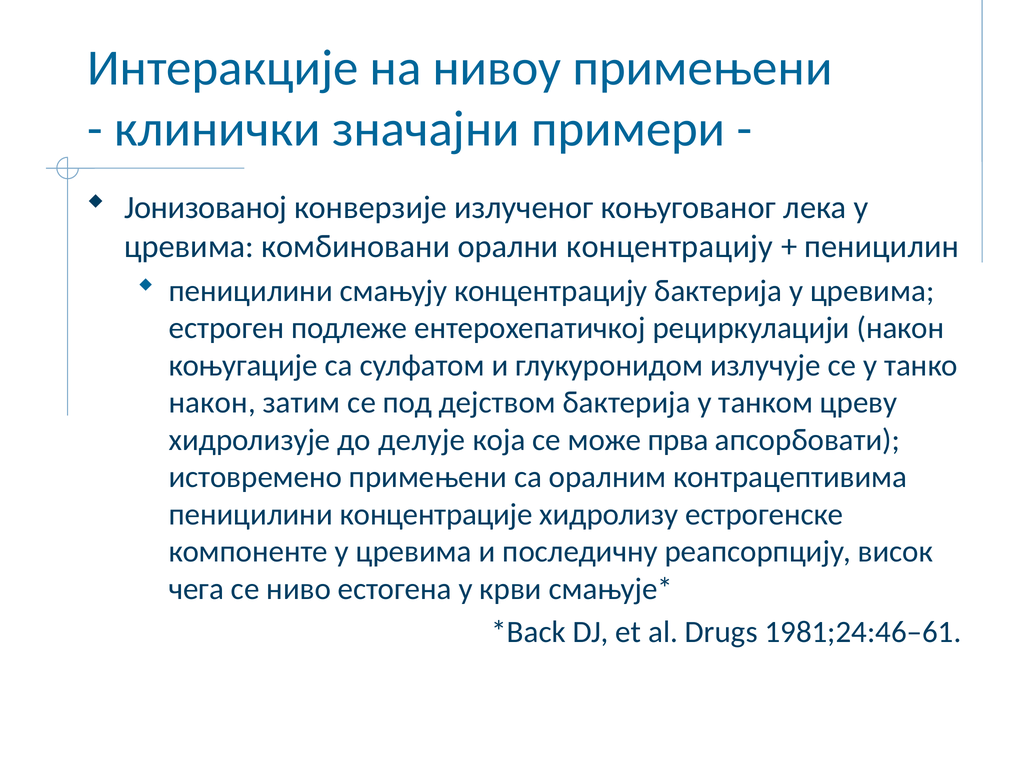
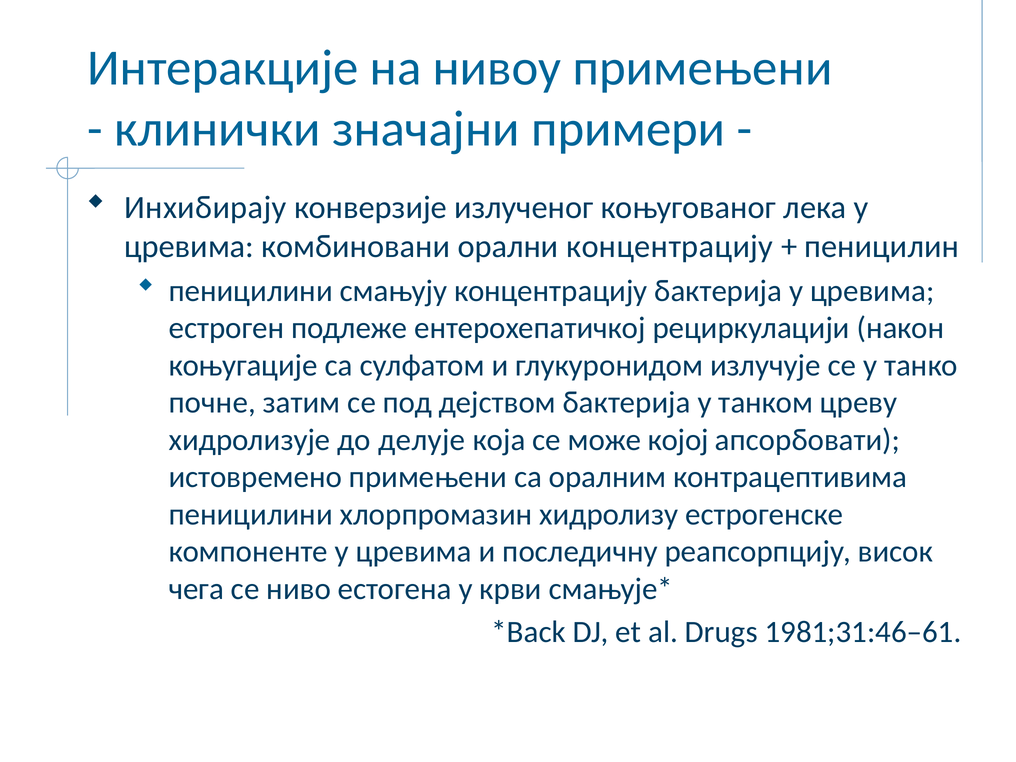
Јонизованој: Јонизованој -> Инхибирају (205, 208)
након: након -> почне (212, 403)
прва: прва -> којој (678, 440)
концентрације: концентрације -> хлорпромазин (436, 514)
1981;24:46–61: 1981;24:46–61 -> 1981;31:46–61 (863, 632)
